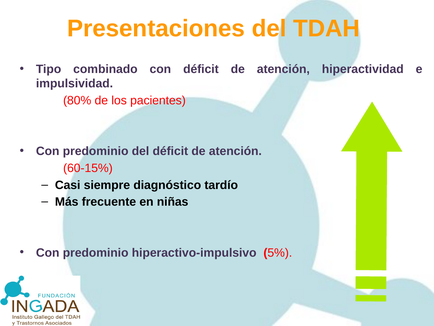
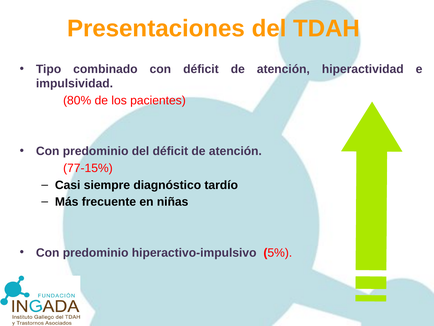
60-15%: 60-15% -> 77-15% (88, 168)
